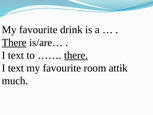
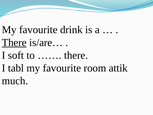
text: text -> soft (16, 55)
there underline: present -> none (76, 55)
text: text -> tabl (16, 68)
